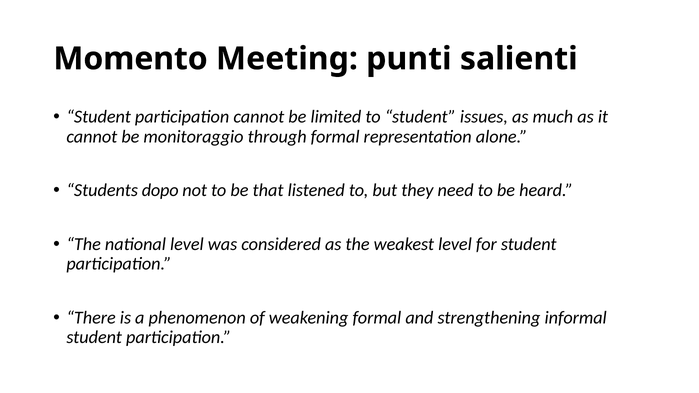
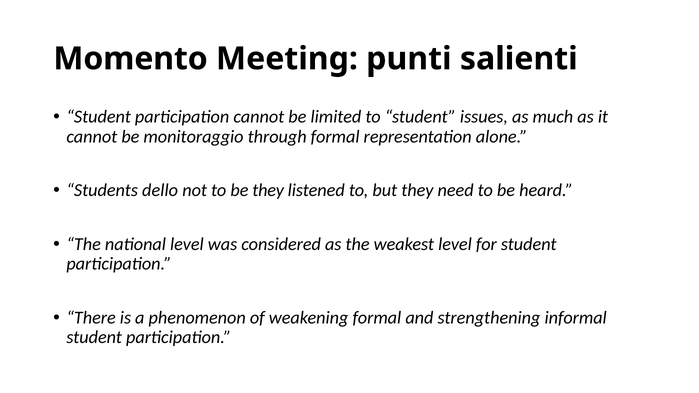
dopo: dopo -> dello (160, 191)
be that: that -> they (268, 191)
